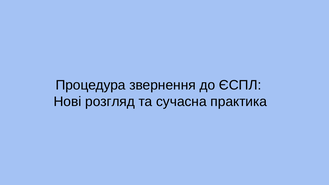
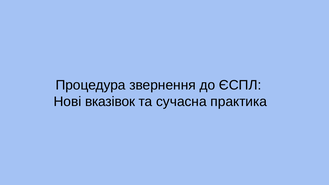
розгляд: розгляд -> вказівок (110, 102)
